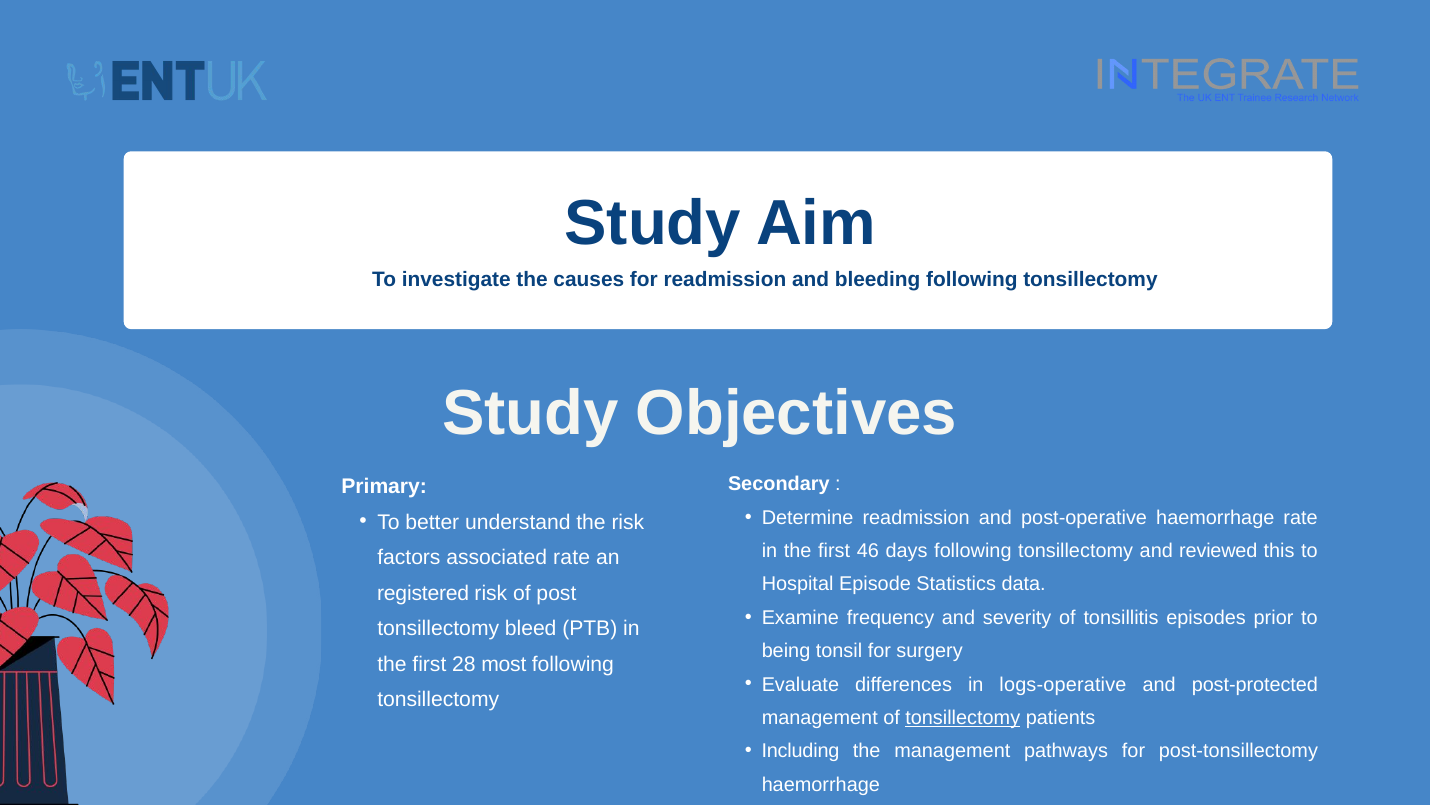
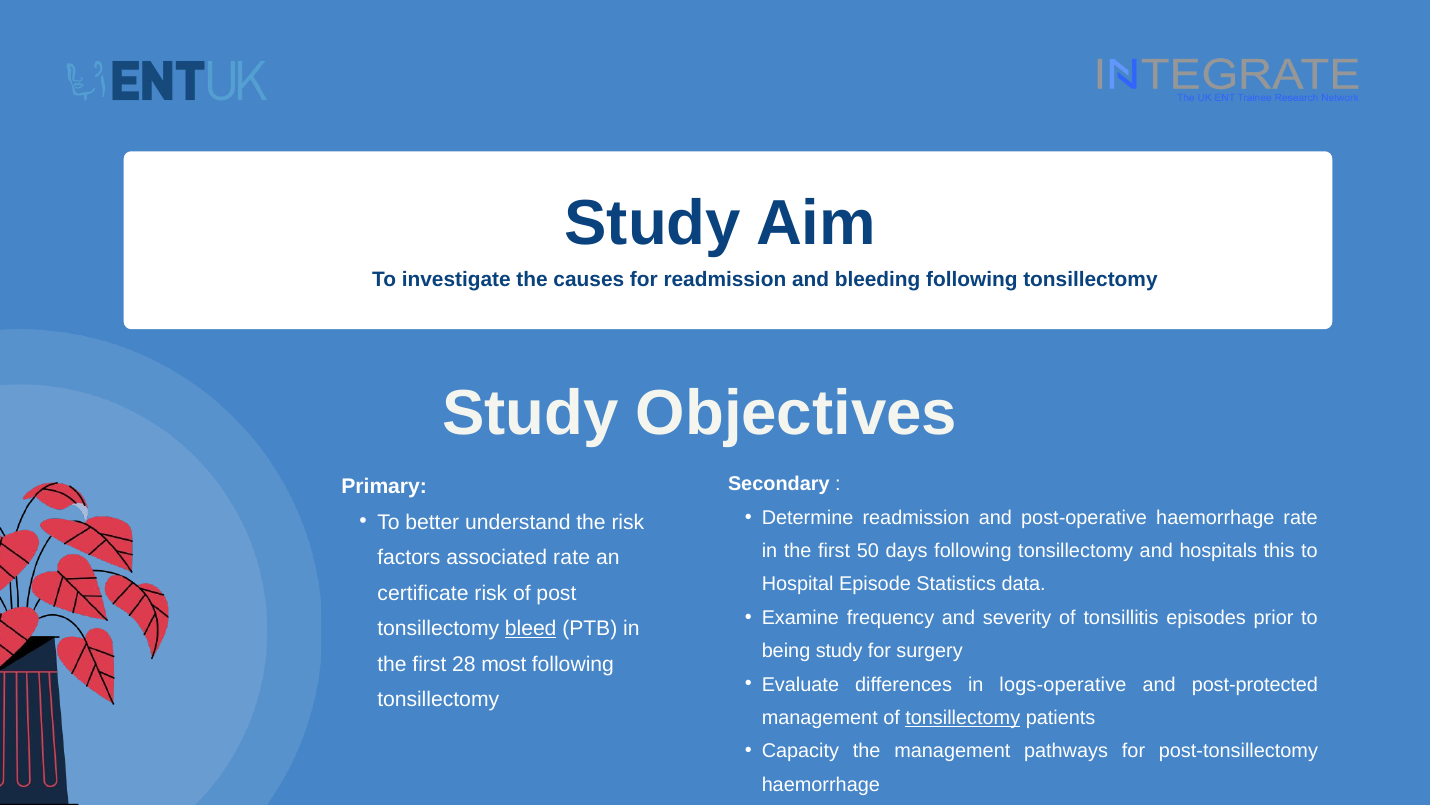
46: 46 -> 50 (868, 551)
reviewed: reviewed -> hospitals (1218, 551)
registered: registered -> certificate (423, 593)
bleed underline: none -> present (531, 628)
being tonsil: tonsil -> study (839, 651)
Including: Including -> Capacity (800, 751)
